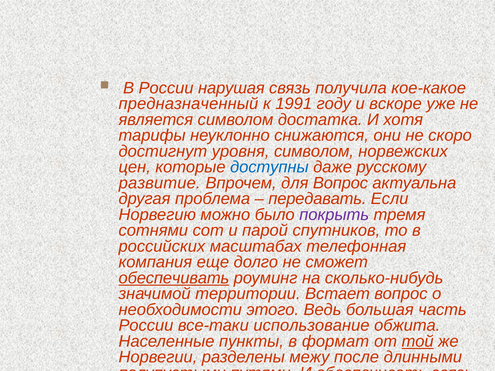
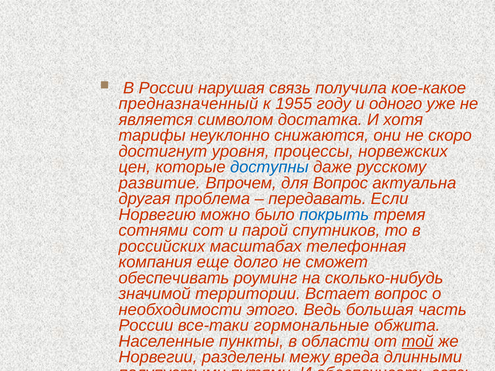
1991: 1991 -> 1955 (294, 104)
вскоре: вскоре -> одного (396, 104)
уровня символом: символом -> процессы (314, 151)
покрыть colour: purple -> blue (334, 215)
обеспечивать underline: present -> none (174, 278)
использование: использование -> гормональные (311, 326)
формат: формат -> области (336, 342)
после: после -> вреда (357, 357)
